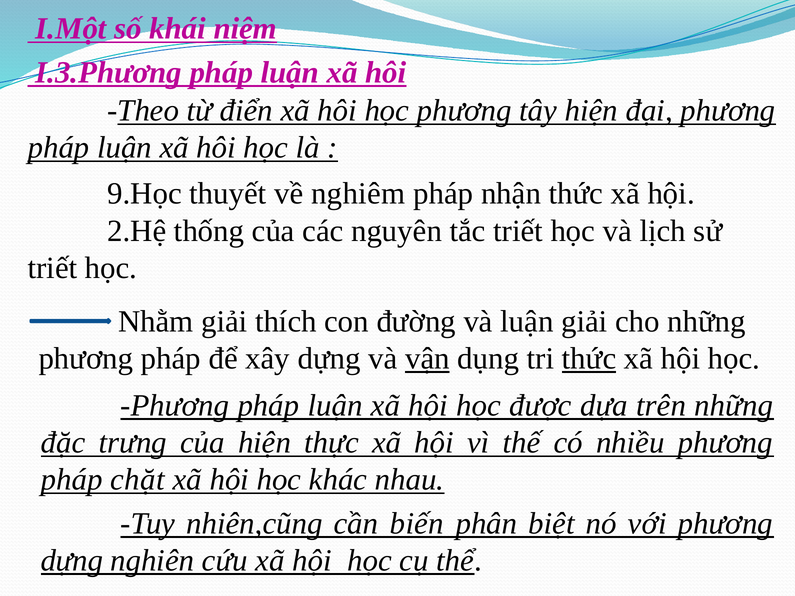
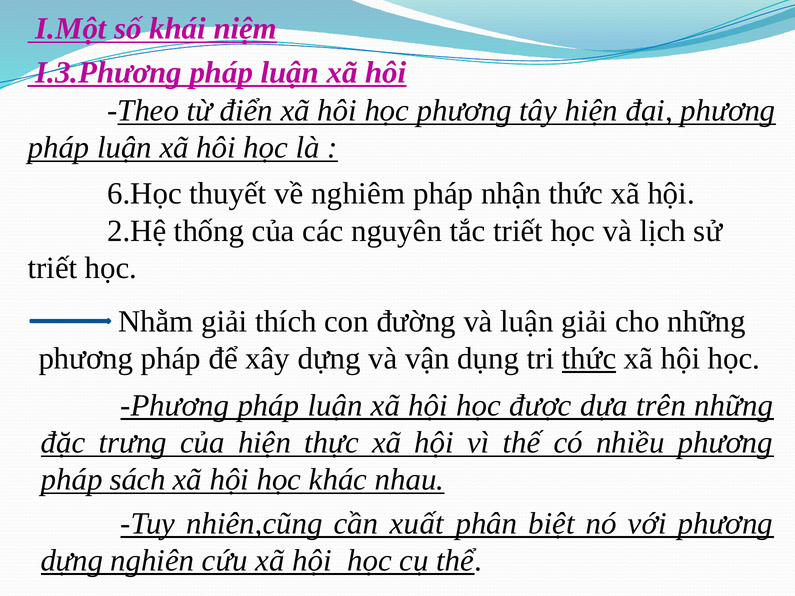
9.Học: 9.Học -> 6.Học (144, 194)
vận underline: present -> none (427, 359)
chặt: chặt -> sách (138, 480)
biến: biến -> xuất (417, 524)
